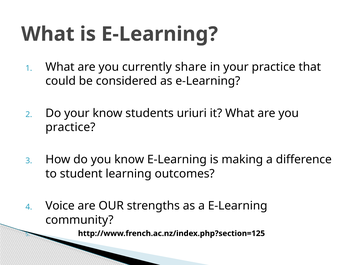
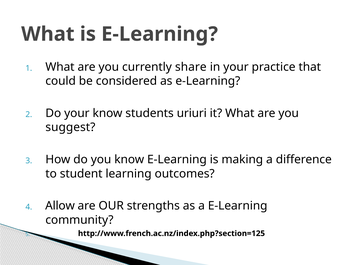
practice: practice -> suggest (70, 128)
Voice: Voice -> Allow (60, 206)
